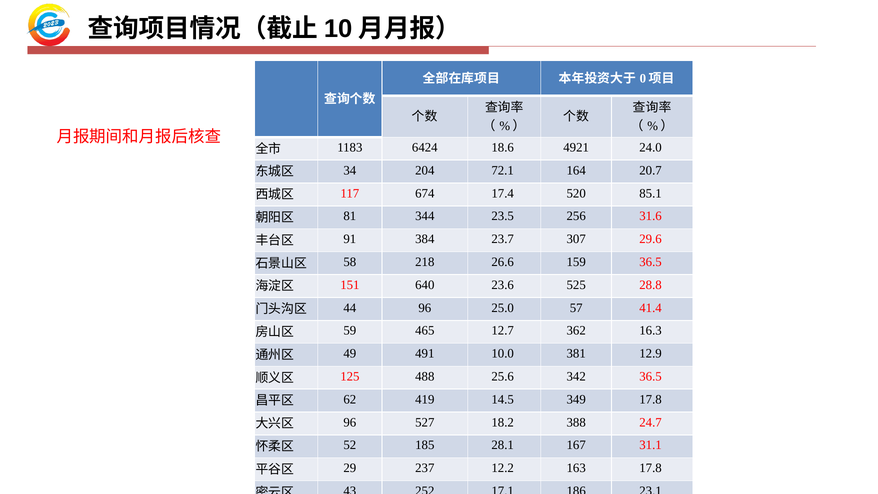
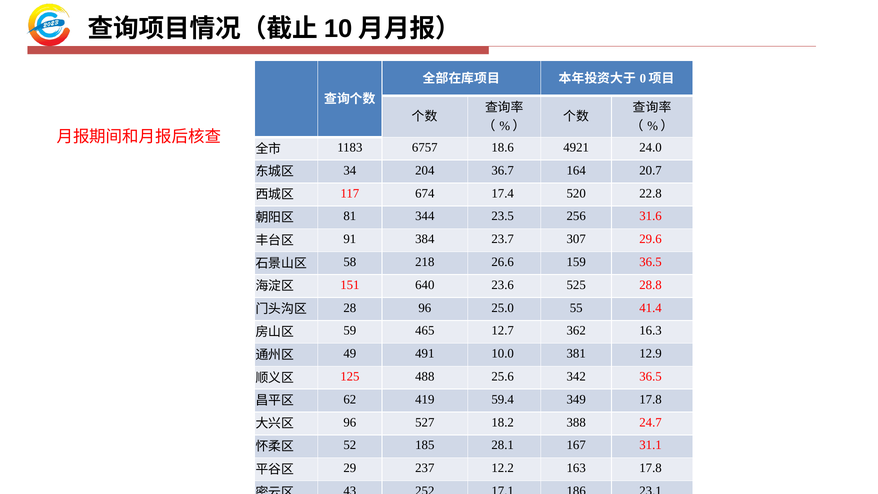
6424: 6424 -> 6757 (425, 148)
72.1: 72.1 -> 36.7 (503, 170)
85.1: 85.1 -> 22.8 (651, 193)
44: 44 -> 28 (350, 308)
57: 57 -> 55 (576, 308)
14.5: 14.5 -> 59.4 (503, 399)
